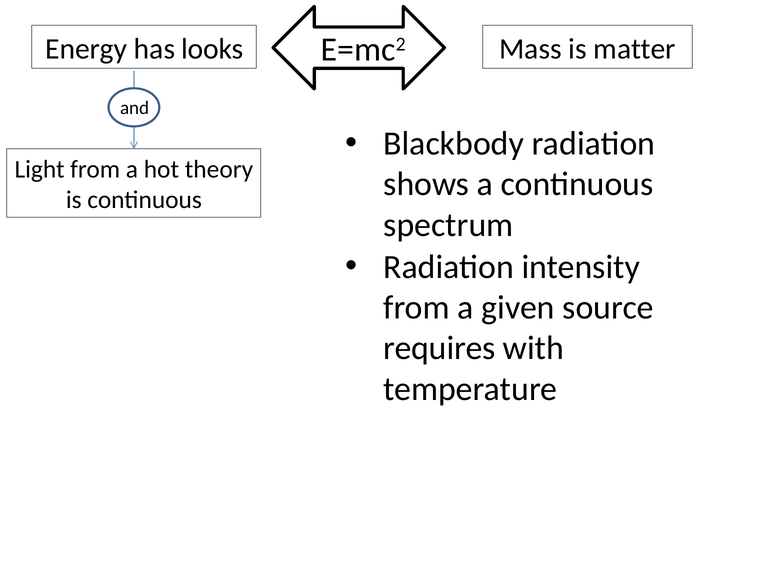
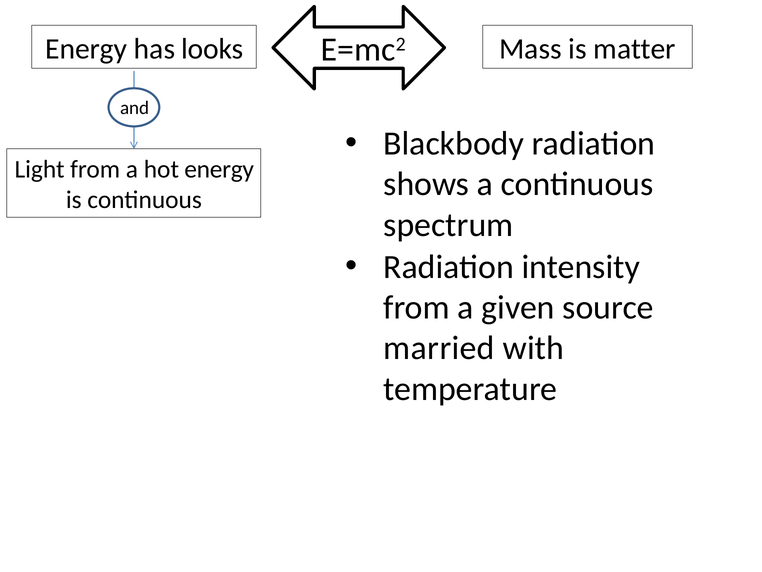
hot theory: theory -> energy (219, 169)
requires: requires -> married (439, 348)
